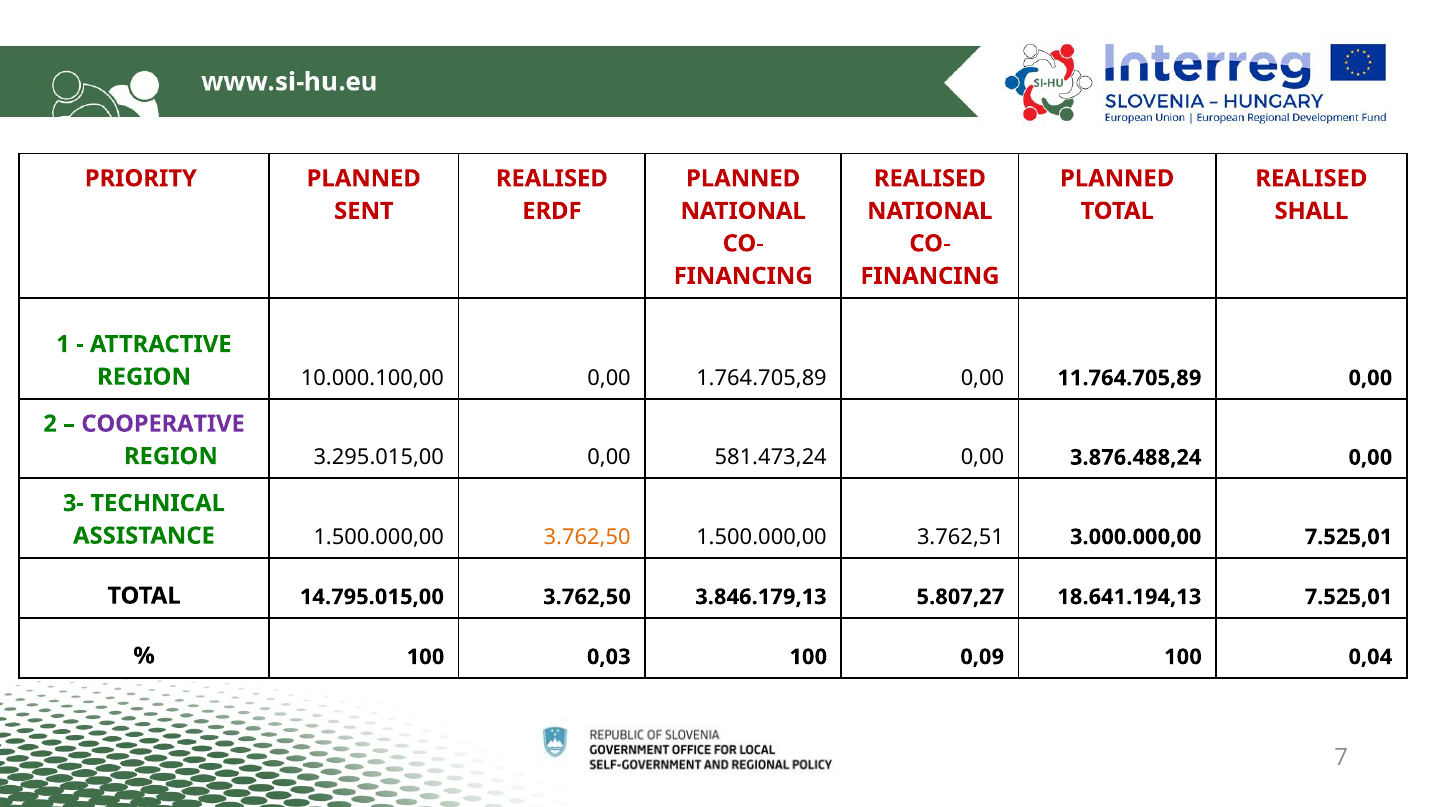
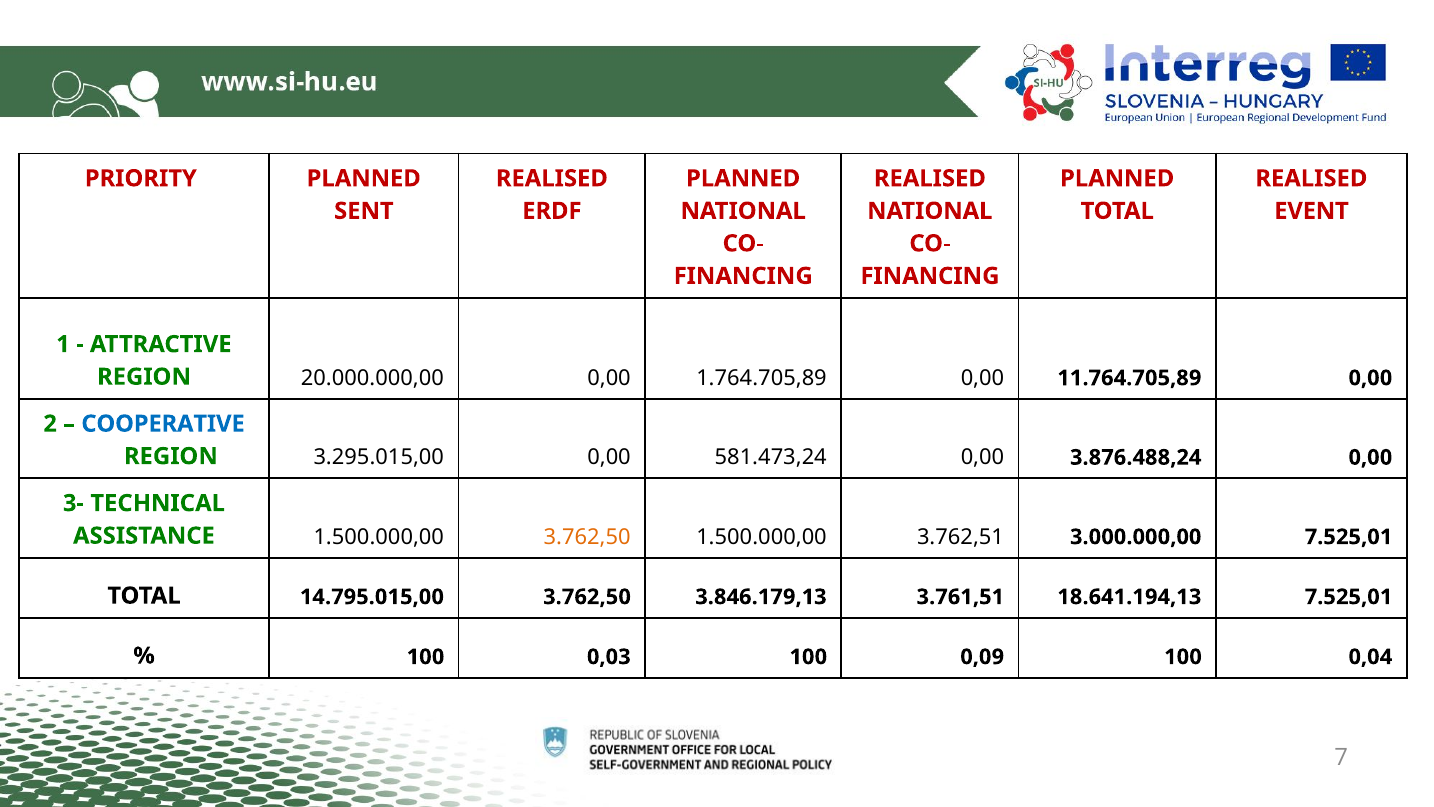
SHALL: SHALL -> EVENT (1311, 211)
10.000.100,00: 10.000.100,00 -> 20.000.000,00 (372, 378)
COOPERATIVE colour: purple -> blue (163, 424)
5.807,27: 5.807,27 -> 3.761,51 (960, 597)
